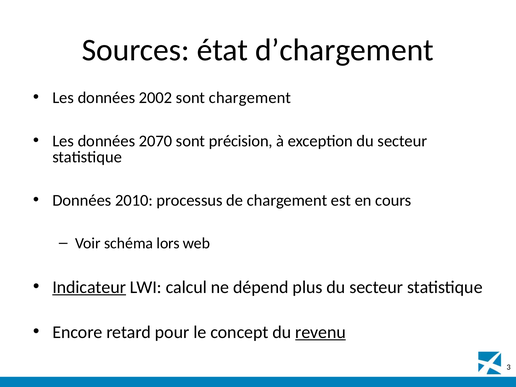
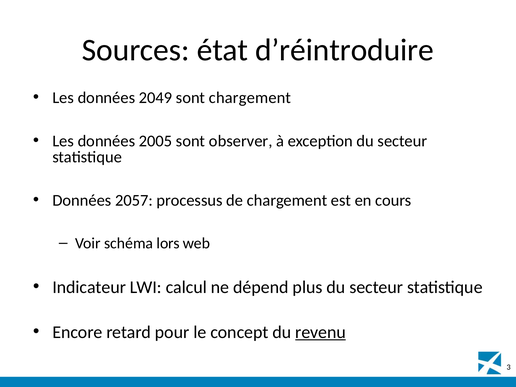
d’chargement: d’chargement -> d’réintroduire (344, 50)
2002: 2002 -> 2049 (156, 98)
2070: 2070 -> 2005 (156, 141)
précision: précision -> observer (241, 141)
2010: 2010 -> 2057 (134, 200)
Indicateur underline: present -> none (89, 287)
